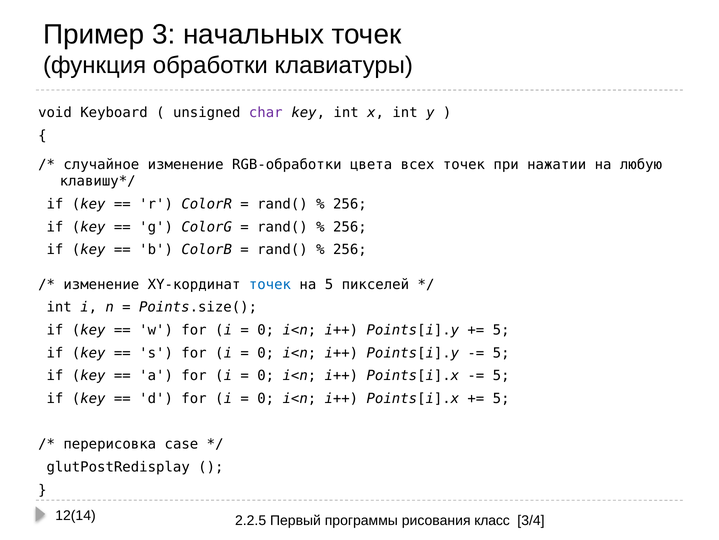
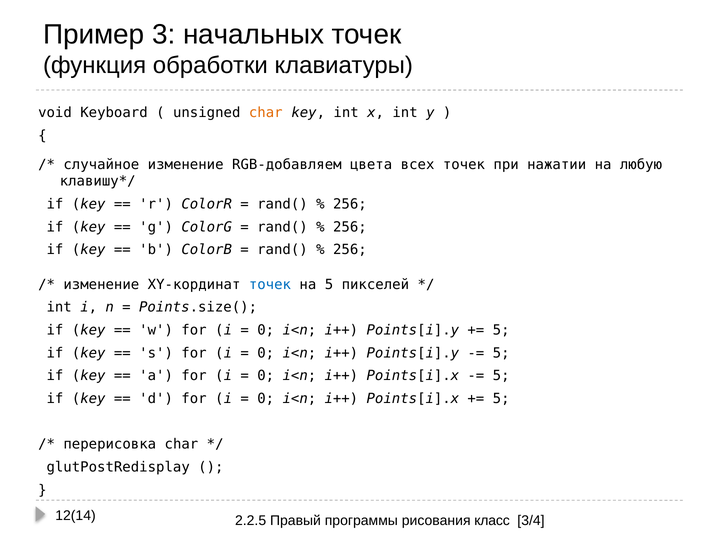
char colour: purple -> orange (266, 113)
RGB-обработки: RGB-обработки -> RGB-добавляем (287, 164)
перерисовка case: case -> char (181, 444)
Первый: Первый -> Правый (295, 520)
